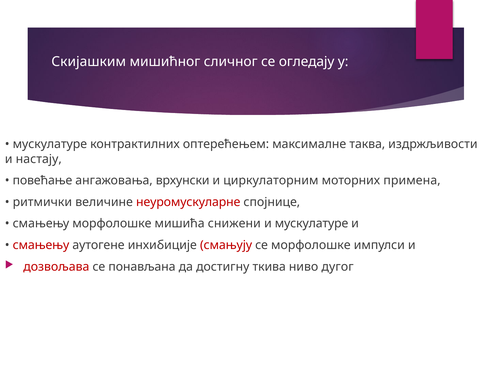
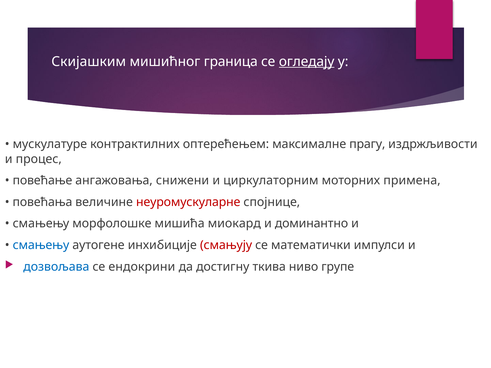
сличног: сличног -> граница (231, 62)
огледају underline: none -> present (307, 62)
таква: таква -> прагу (367, 144)
настају: настају -> процес (39, 159)
врхунски: врхунски -> снижени (183, 181)
ритмички: ритмички -> повећања (42, 202)
снижени: снижени -> миокард (234, 224)
и мускулатуре: мускулатуре -> доминантно (312, 224)
смањењу colour: red -> blue (41, 245)
се морфолошке: морфолошке -> математички (311, 245)
дозвољава colour: red -> blue (56, 267)
понављана: понављана -> ендокрини (142, 267)
дугог: дугог -> групе (338, 267)
